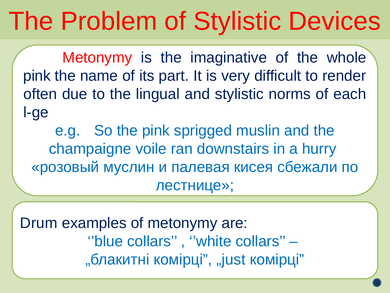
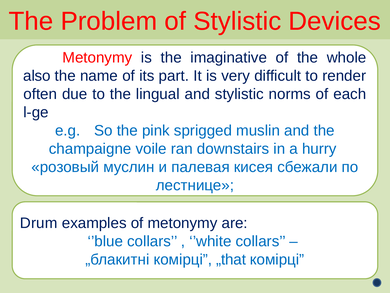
pink: pink -> also (37, 76)
„just: „just -> „that (231, 259)
